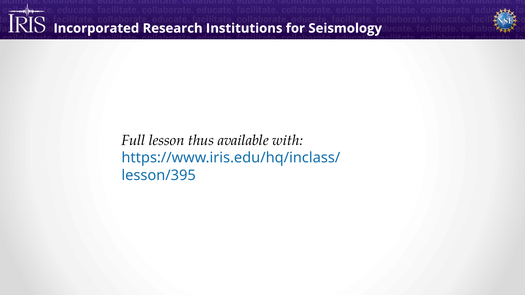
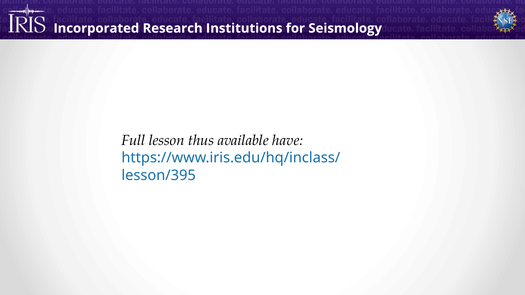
with: with -> have (288, 140)
